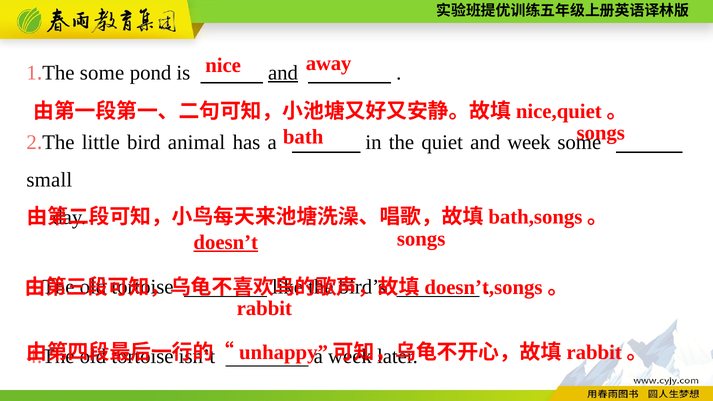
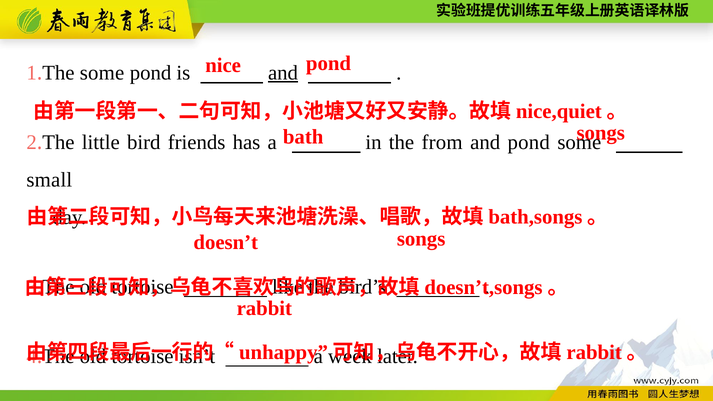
nice away: away -> pond (328, 63)
animal: animal -> friends (197, 142)
quiet: quiet -> from (442, 142)
and week: week -> pond (529, 142)
doesn’t underline: present -> none (226, 242)
